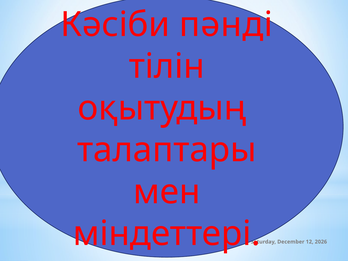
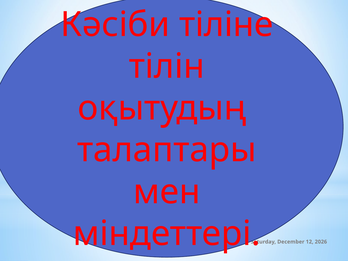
пәнді: пәнді -> тіліне (226, 25)
